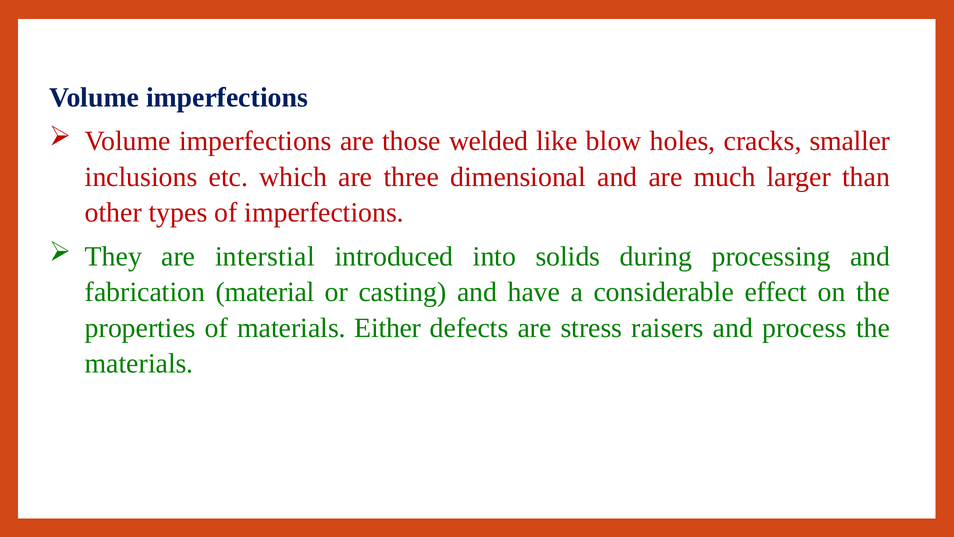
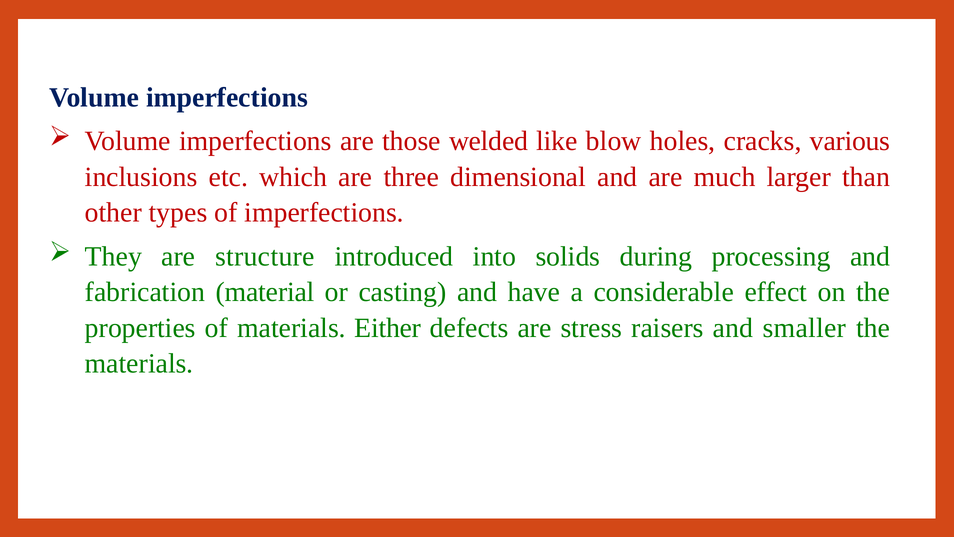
smaller: smaller -> various (850, 141)
interstial: interstial -> structure (265, 256)
process: process -> smaller (804, 328)
